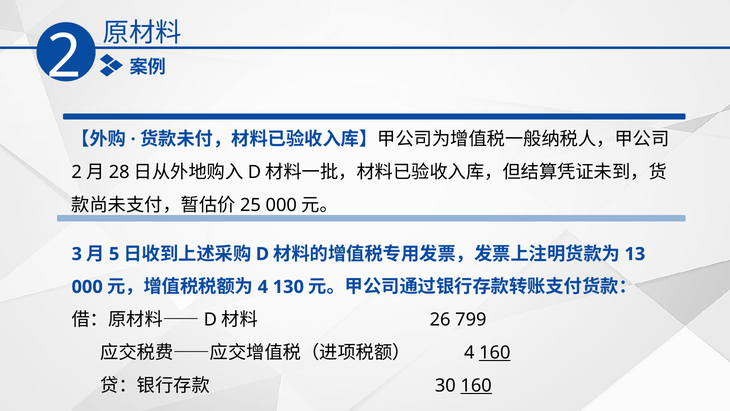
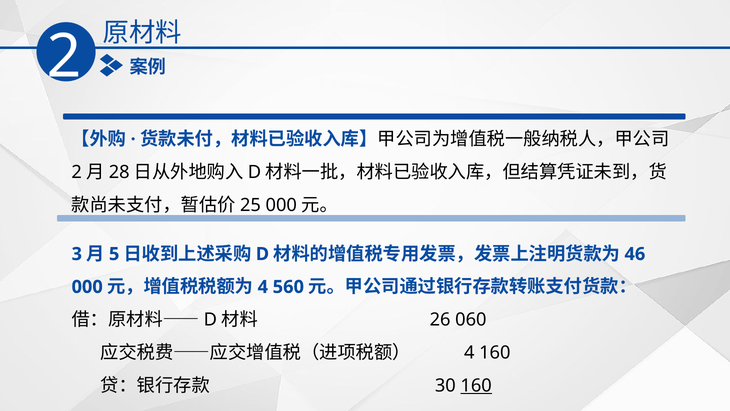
13: 13 -> 46 (635, 254)
130: 130 -> 560 (288, 287)
799: 799 -> 060 (471, 320)
160 underline: present -> none (495, 352)
